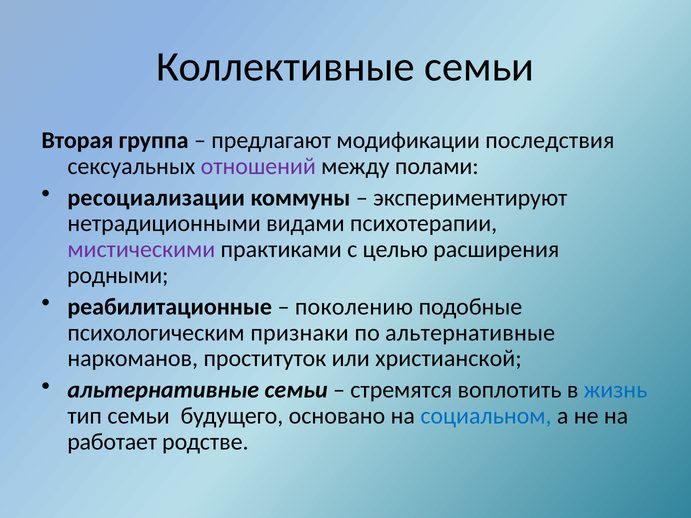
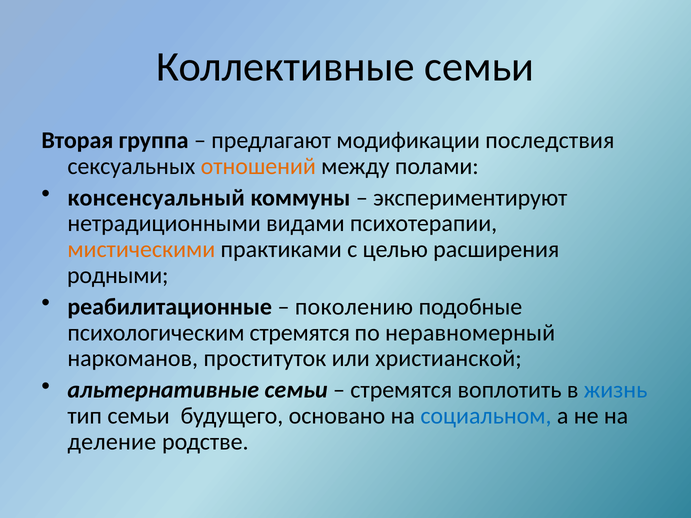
отношений colour: purple -> orange (258, 166)
ресоциализации: ресоциализации -> консенсуальный (156, 198)
мистическими colour: purple -> orange (141, 250)
психологическим признаки: признаки -> стремятся (300, 333)
по альтернативные: альтернативные -> неравномерный (470, 333)
работает: работает -> деление (112, 442)
